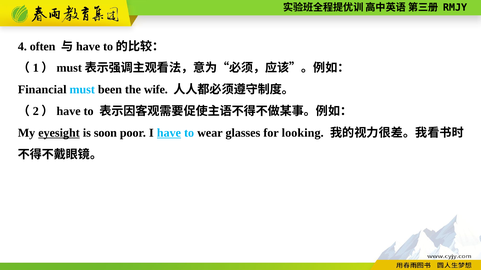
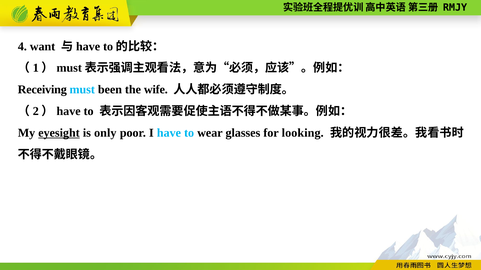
often: often -> want (43, 47)
Financial: Financial -> Receiving (42, 90)
soon: soon -> only (105, 133)
have underline: present -> none (169, 133)
